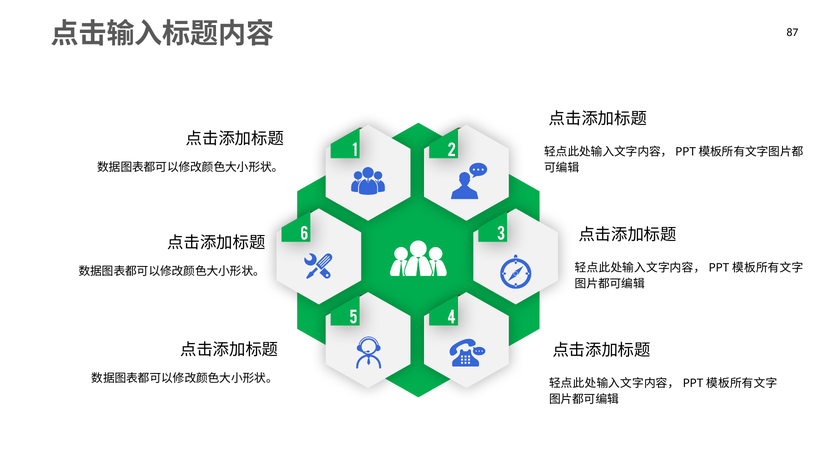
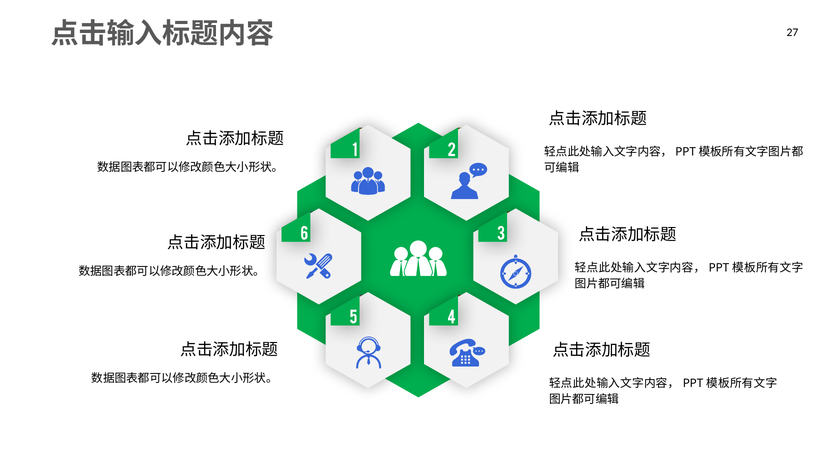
87: 87 -> 27 (792, 32)
